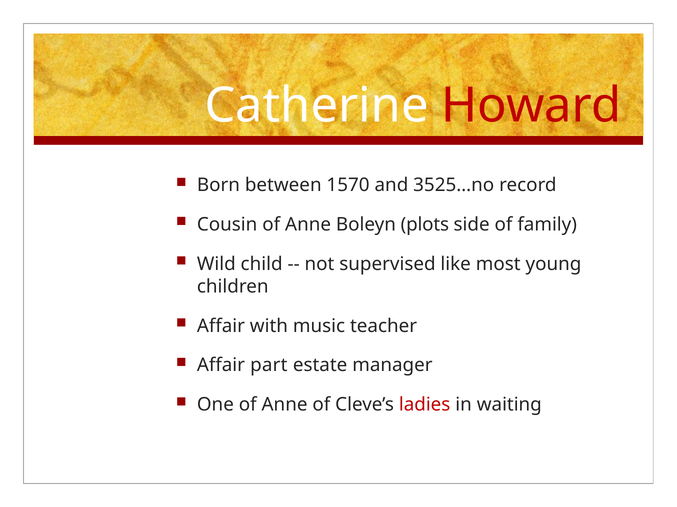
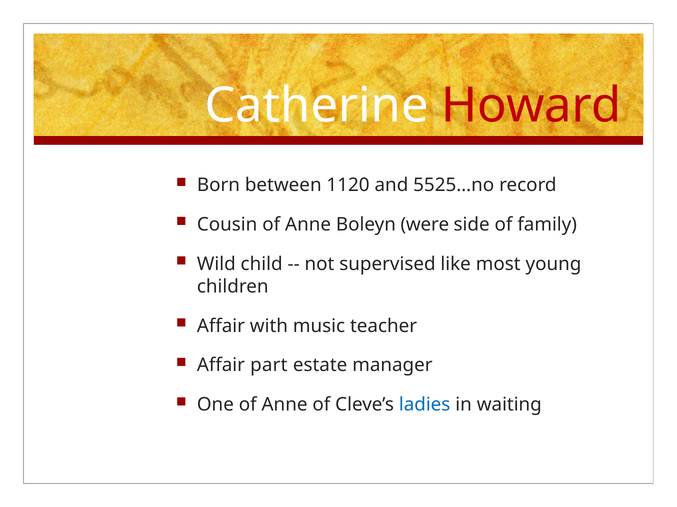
1570: 1570 -> 1120 (348, 185)
3525…no: 3525…no -> 5525…no (454, 185)
plots: plots -> were (425, 225)
ladies colour: red -> blue (425, 405)
